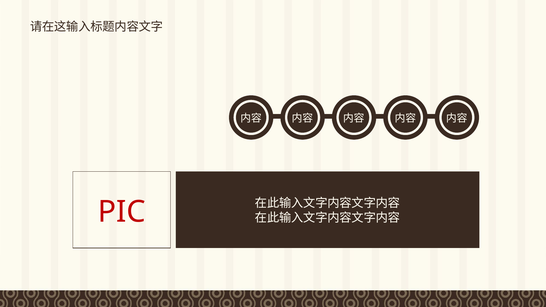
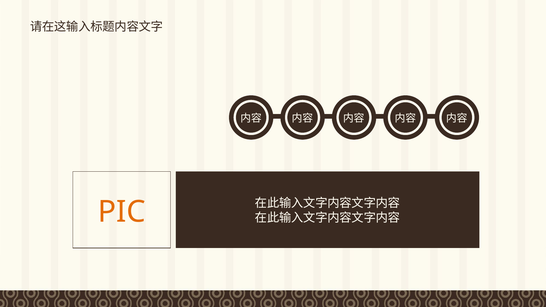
PIC colour: red -> orange (122, 212)
